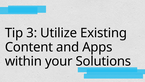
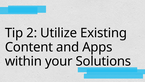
3: 3 -> 2 (32, 33)
